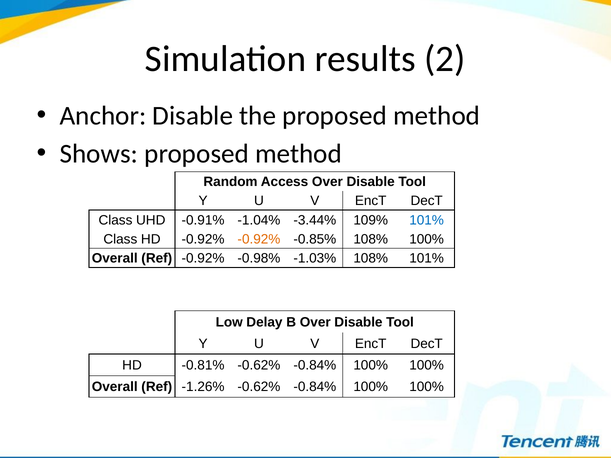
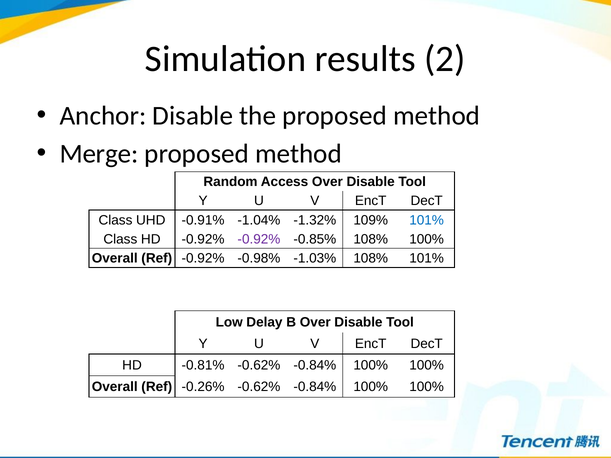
Shows: Shows -> Merge (99, 154)
-3.44%: -3.44% -> -1.32% (315, 220)
-0.92% colour: orange -> purple (259, 239)
-1.26%: -1.26% -> -0.26% (203, 387)
